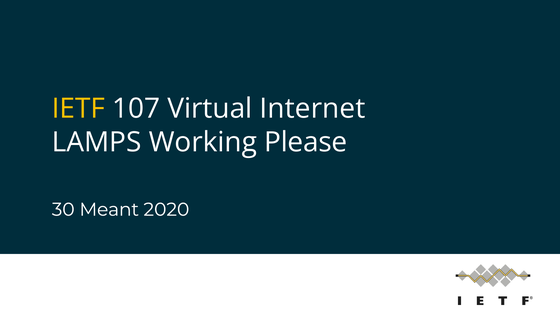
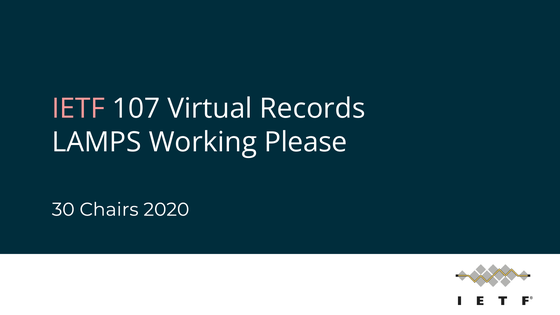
IETF colour: yellow -> pink (78, 109)
Internet: Internet -> Records (313, 109)
Meant: Meant -> Chairs (109, 210)
